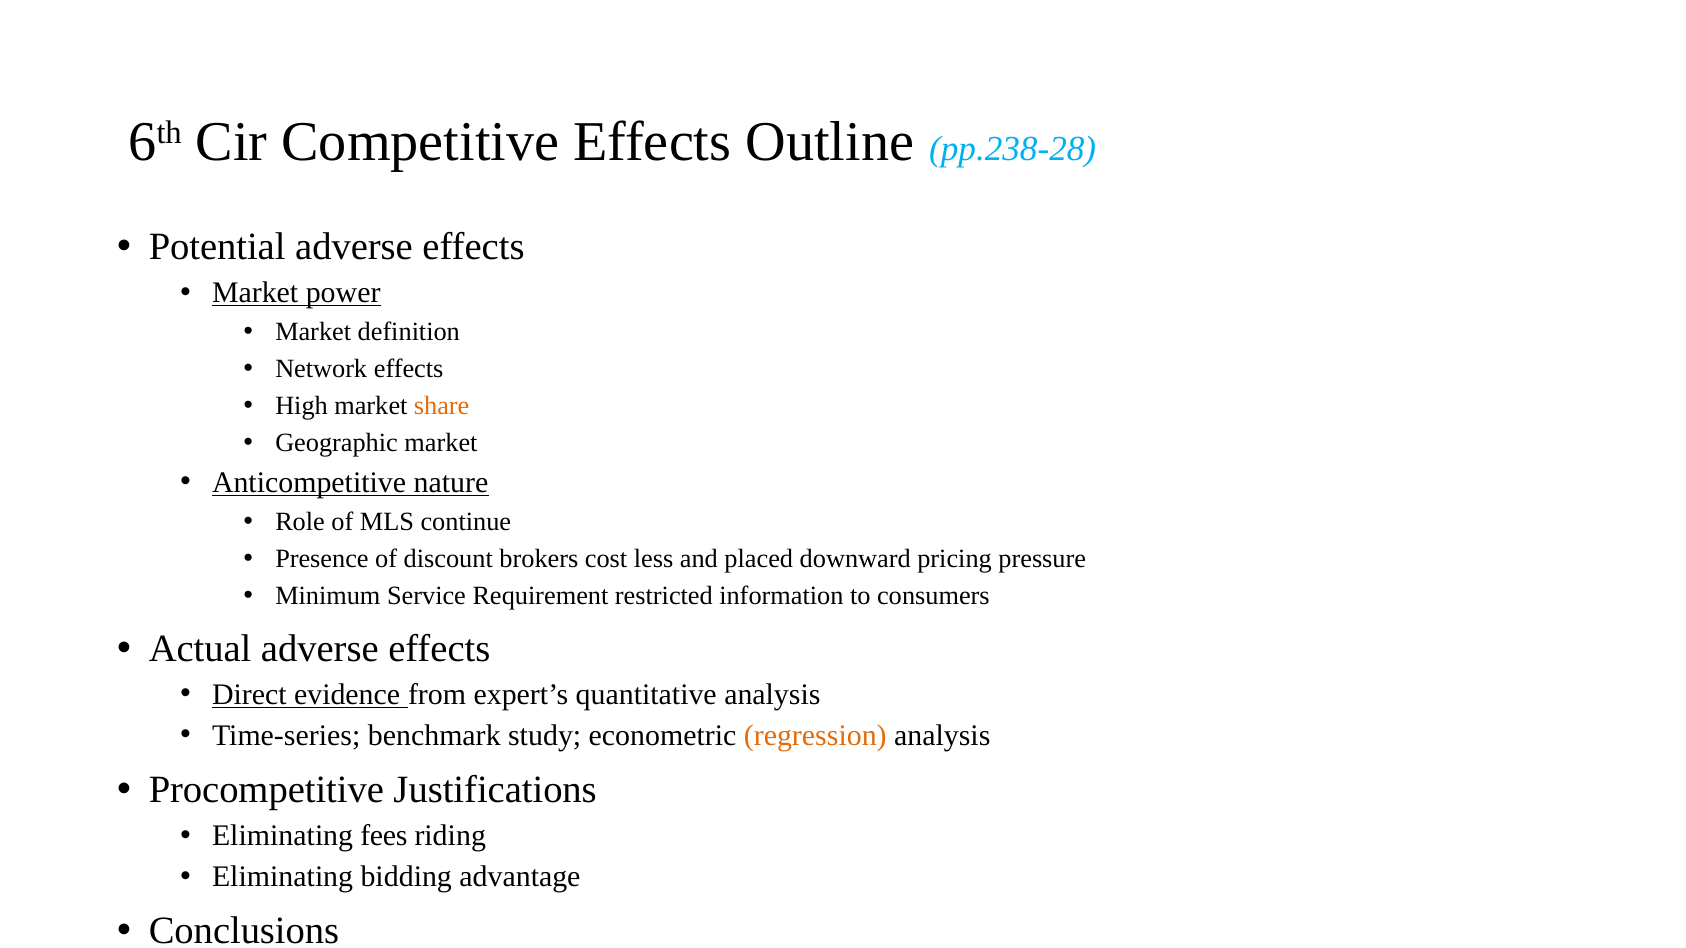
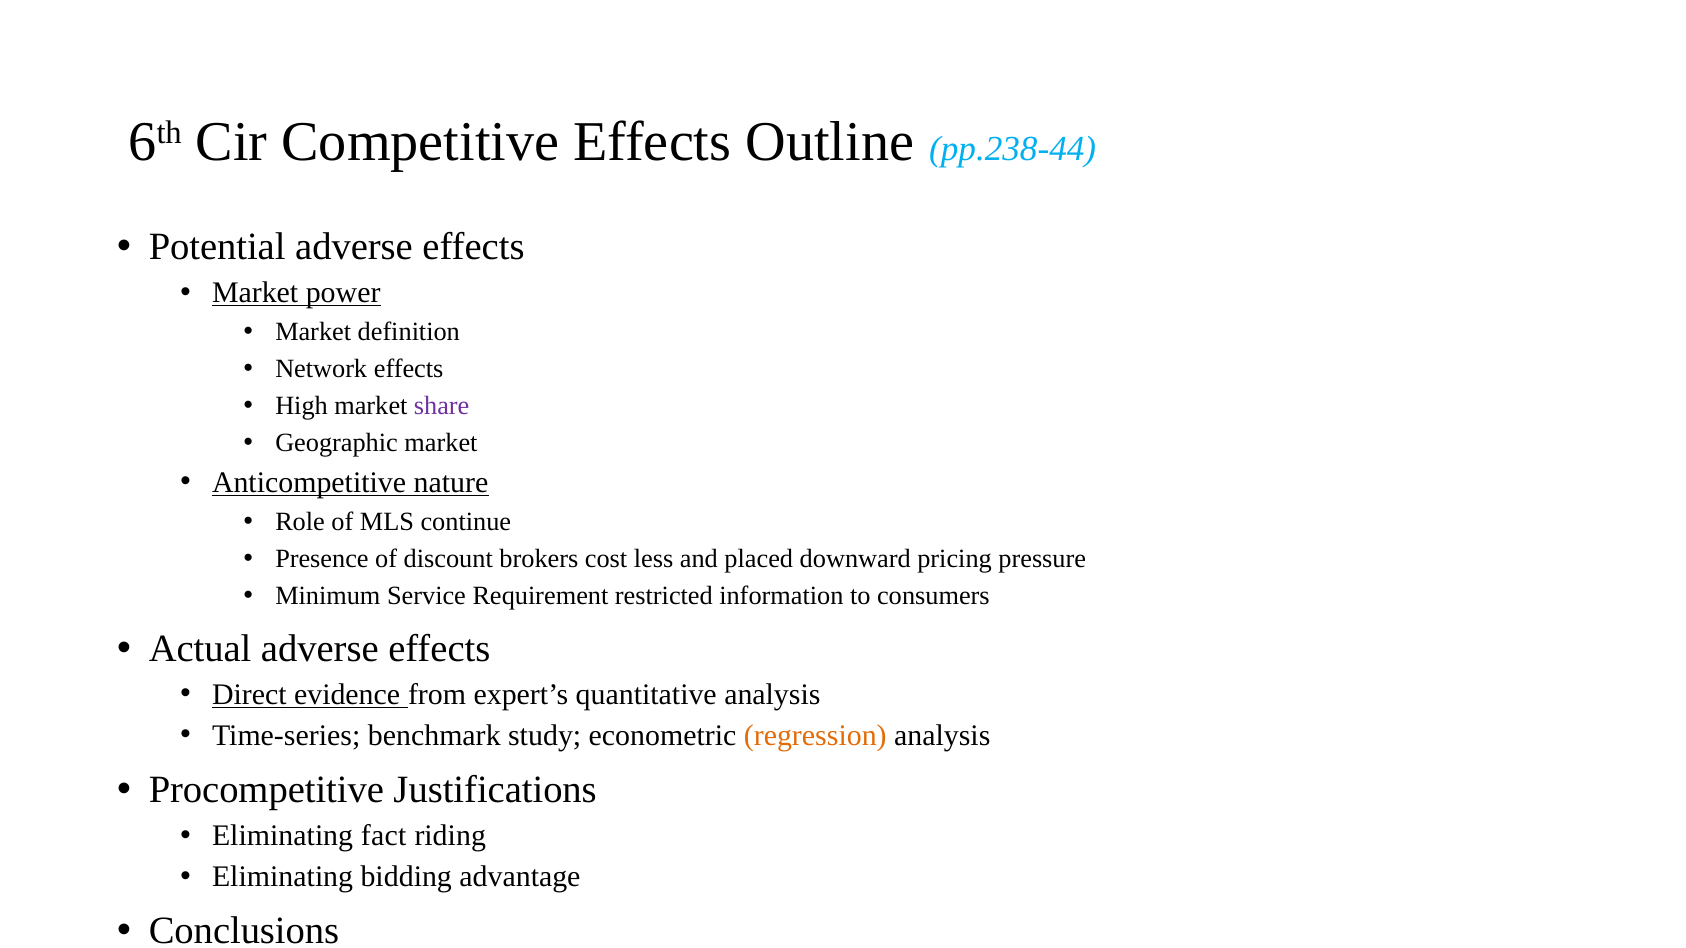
pp.238-28: pp.238-28 -> pp.238-44 (1013, 149)
share colour: orange -> purple (442, 406)
fees: fees -> fact (384, 836)
